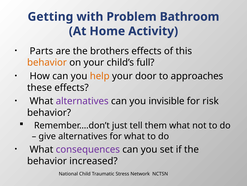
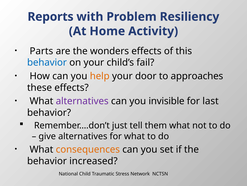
Getting: Getting -> Reports (51, 17)
Bathroom: Bathroom -> Resiliency (190, 17)
brothers: brothers -> wonders (110, 51)
behavior colour: orange -> blue (47, 62)
full: full -> fail (145, 62)
risk: risk -> last (211, 101)
consequences colour: purple -> orange (88, 149)
